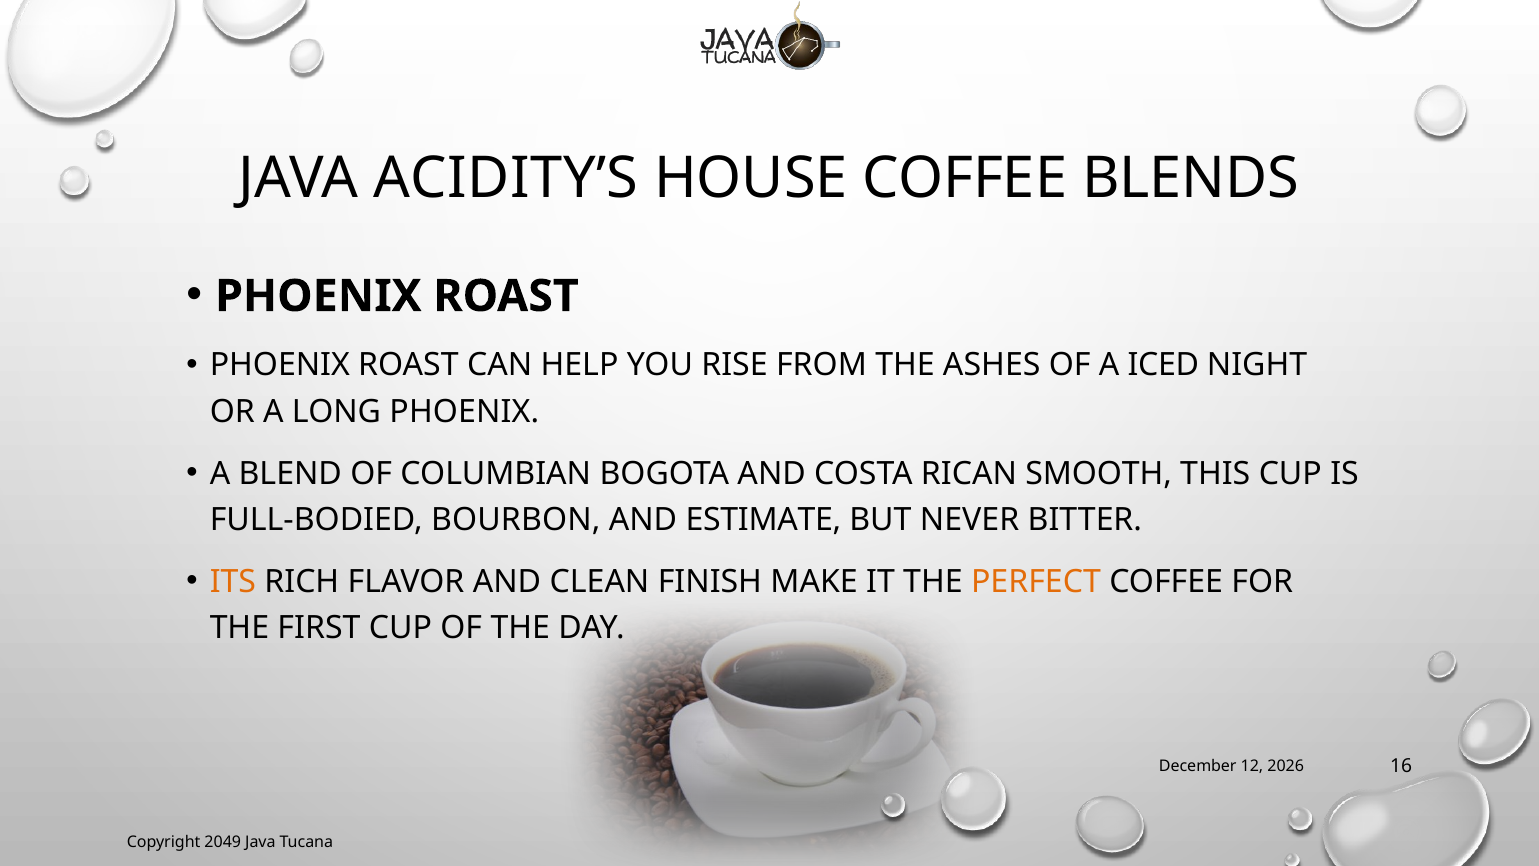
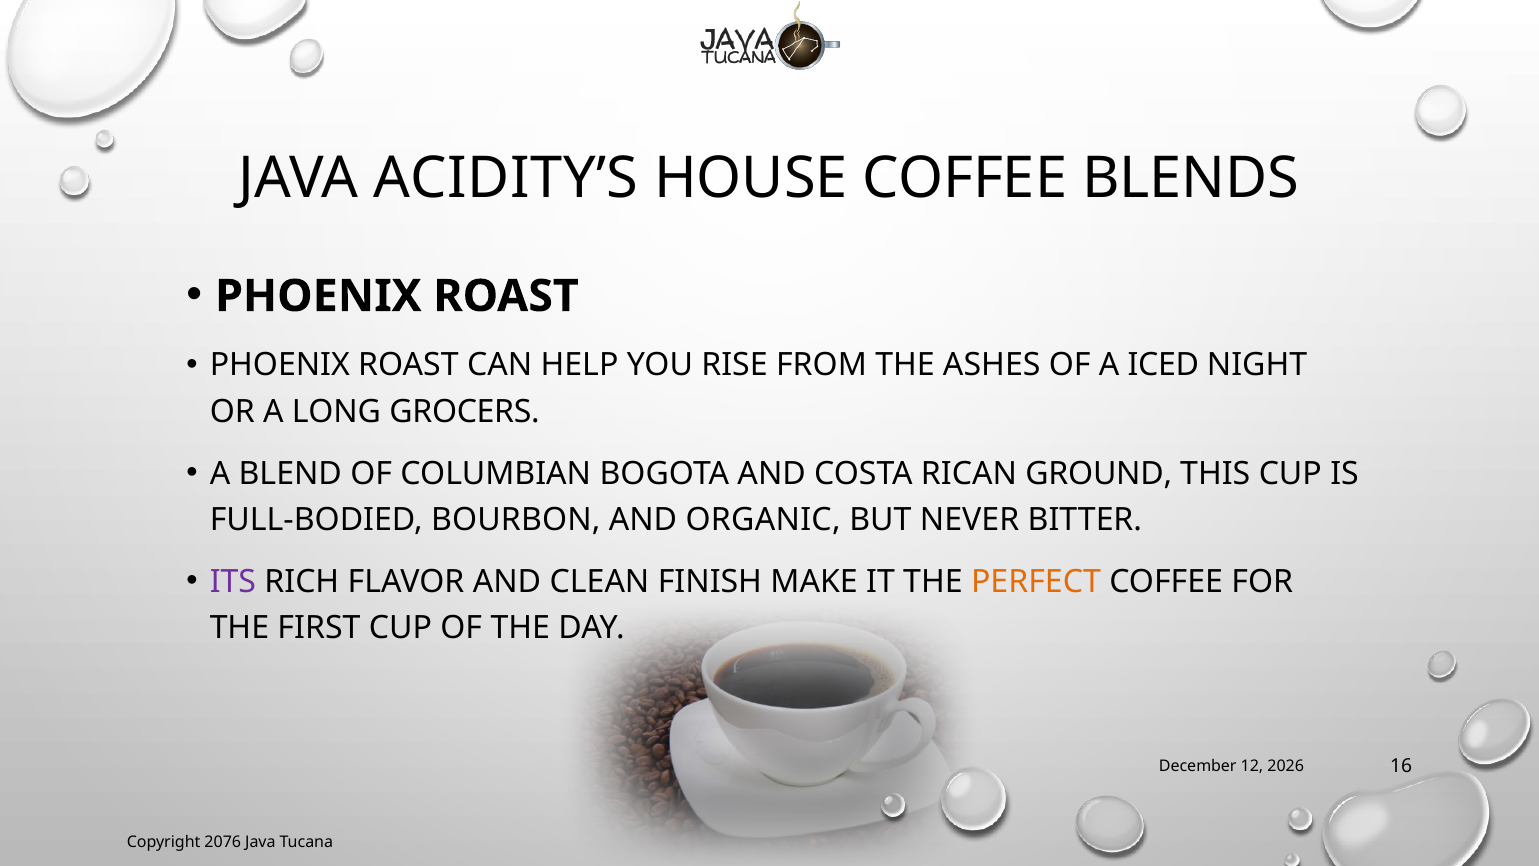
LONG PHOENIX: PHOENIX -> GROCERS (465, 411)
SMOOTH: SMOOTH -> GROUND (1099, 474)
ESTIMATE: ESTIMATE -> ORGANIC (763, 520)
ITS colour: orange -> purple (233, 582)
2049: 2049 -> 2076 (223, 842)
